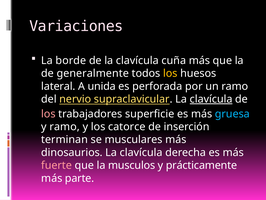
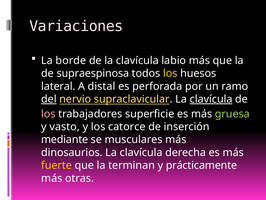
cuña: cuña -> labio (174, 60)
generalmente: generalmente -> supraespinosa (93, 73)
unida: unida -> distal (102, 86)
del underline: none -> present (49, 99)
gruesa colour: light blue -> light green (232, 114)
y ramo: ramo -> vasto (65, 126)
terminan: terminan -> mediante (65, 139)
fuerte colour: pink -> yellow (57, 165)
musculos: musculos -> terminan (132, 165)
parte: parte -> otras (80, 178)
